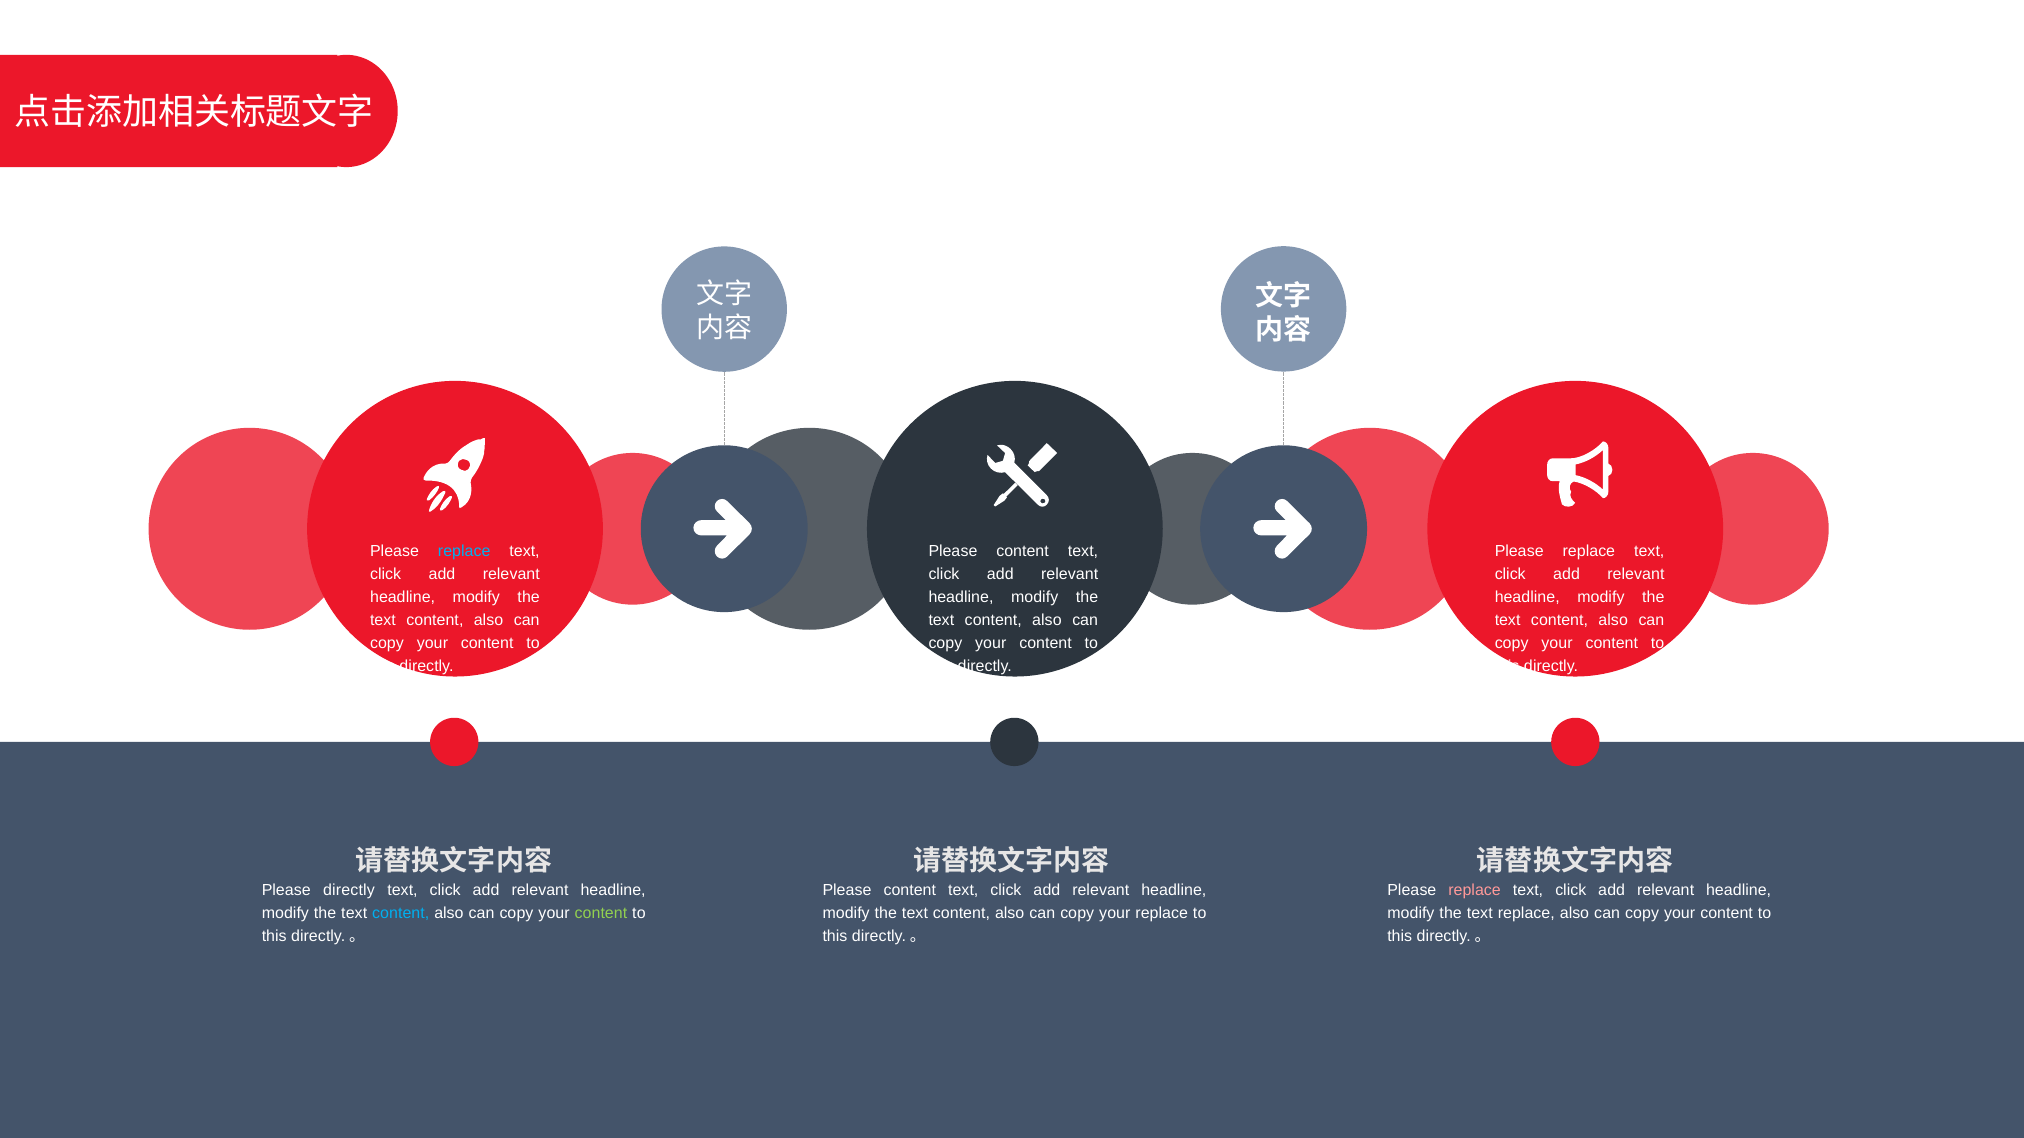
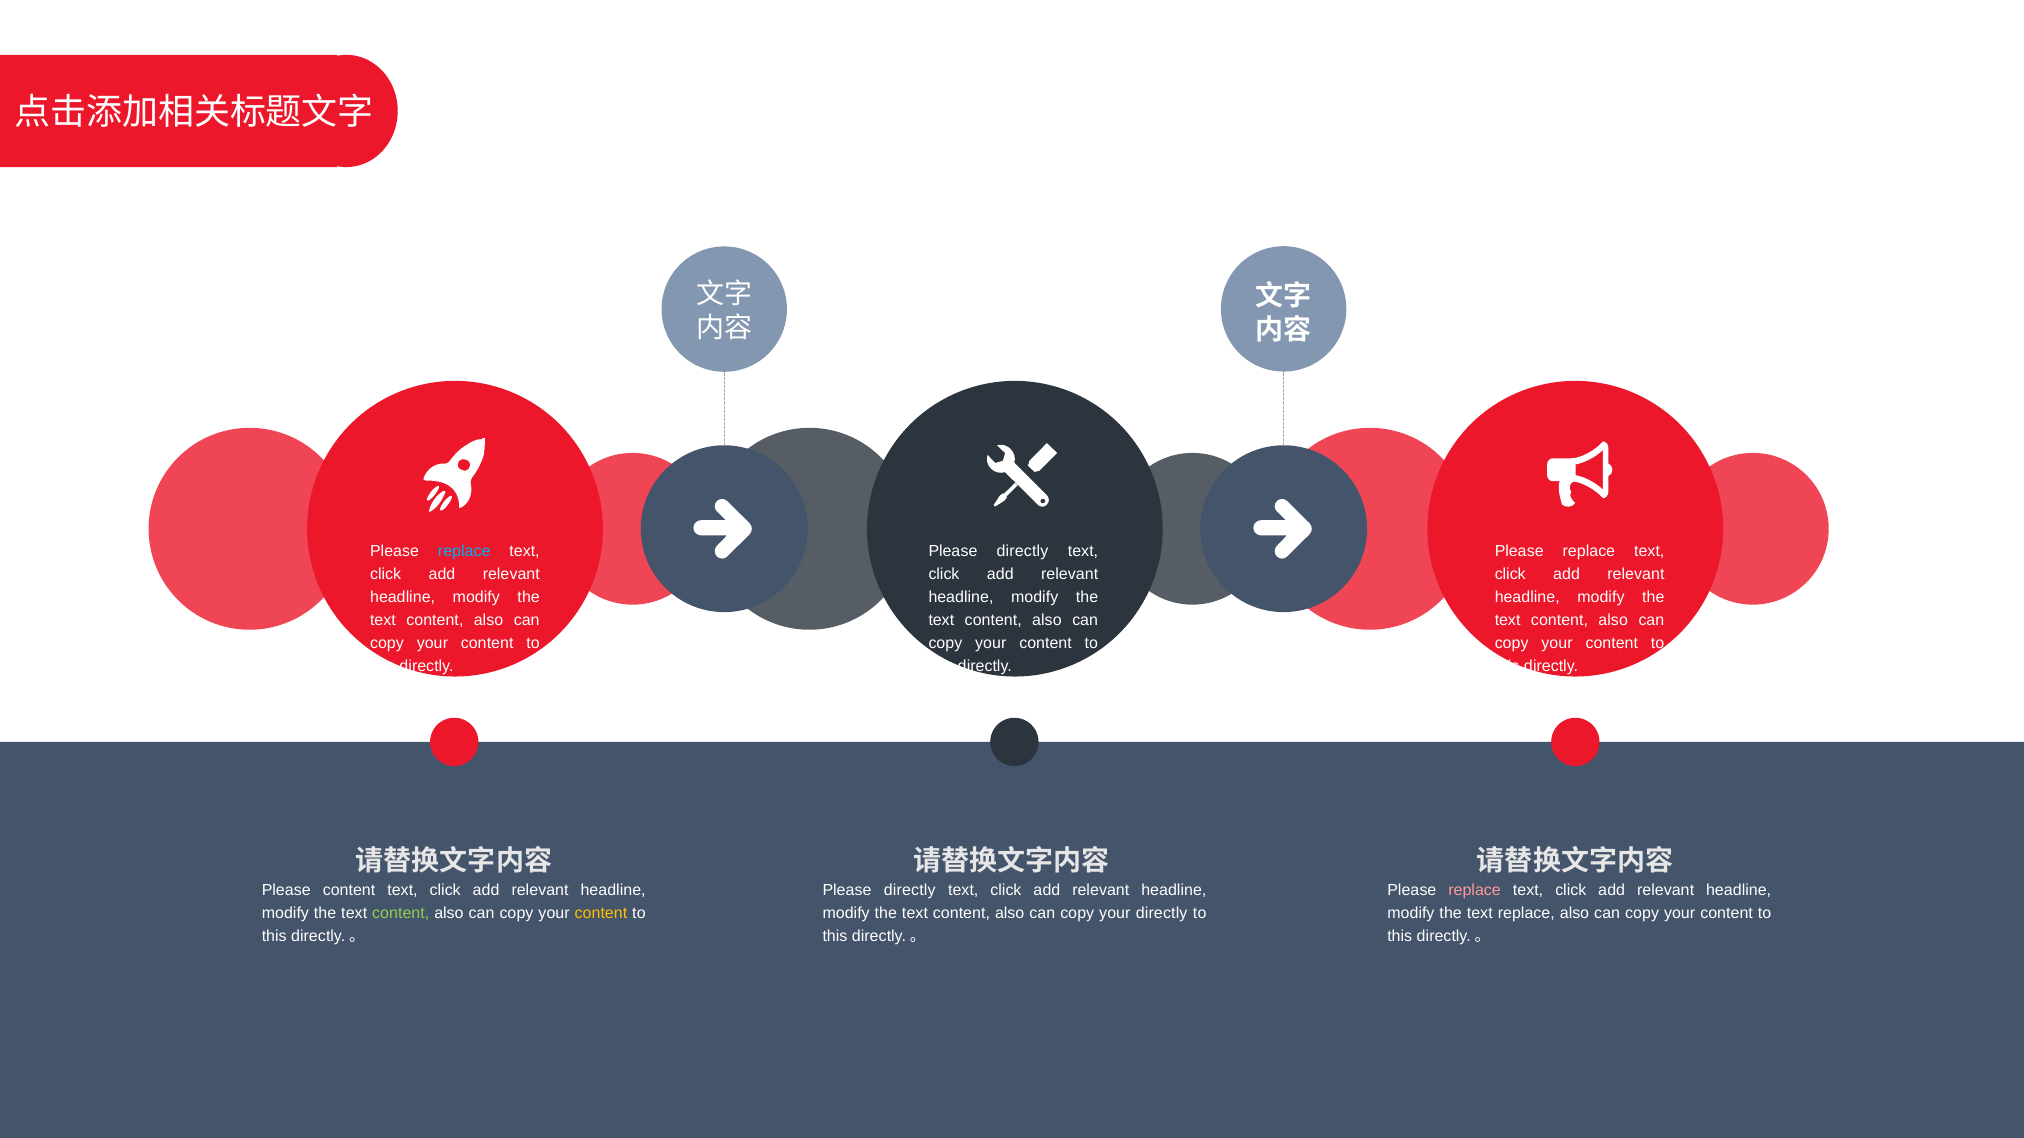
content: content -> directly (1023, 552)
Please directly: directly -> content (349, 891)
content: content -> directly (910, 891)
content colour: light blue -> light green (401, 914)
content colour: light green -> yellow (601, 914)
your replace: replace -> directly (1162, 914)
